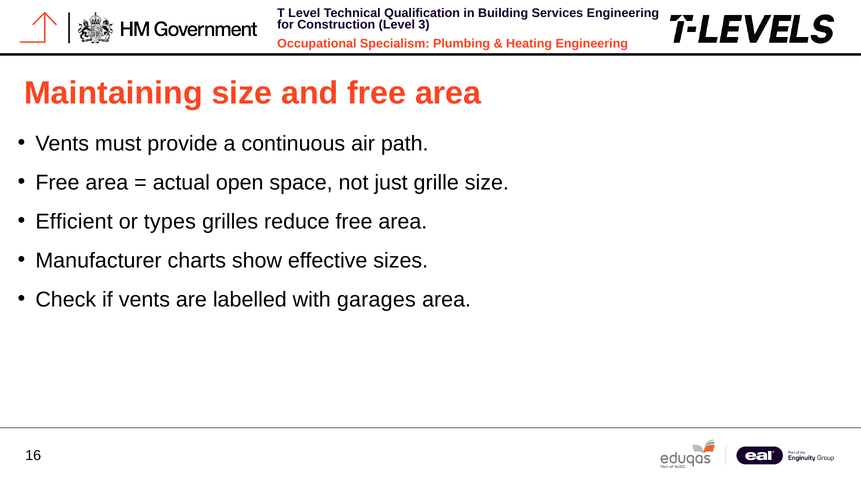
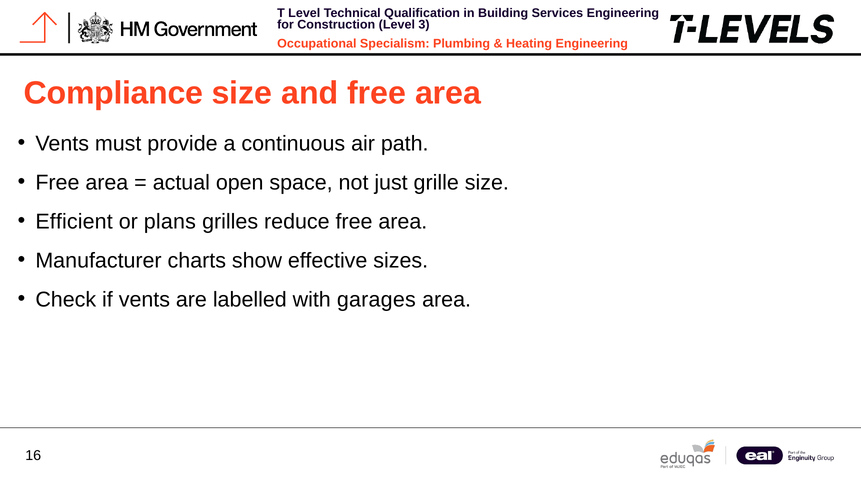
Maintaining: Maintaining -> Compliance (114, 93)
types: types -> plans (170, 222)
